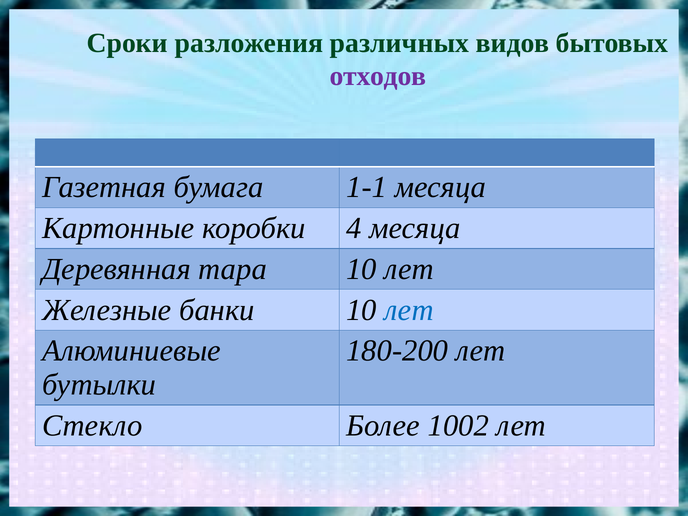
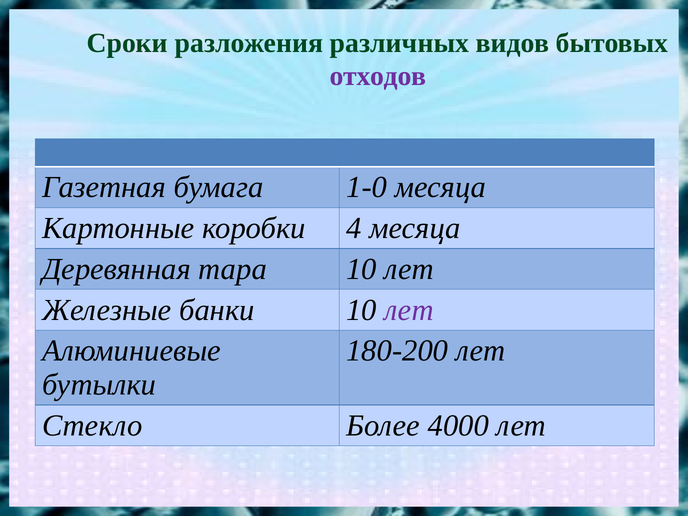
1-1: 1-1 -> 1-0 (367, 187)
лет colour: blue -> purple (409, 310)
1002: 1002 -> 4000 (458, 426)
